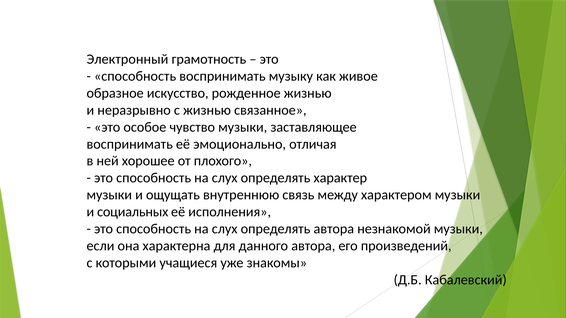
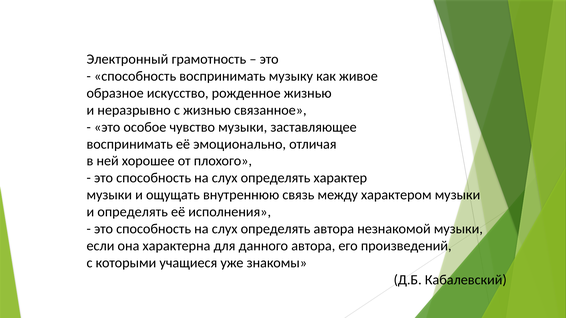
и социальных: социальных -> определять (133, 212)
